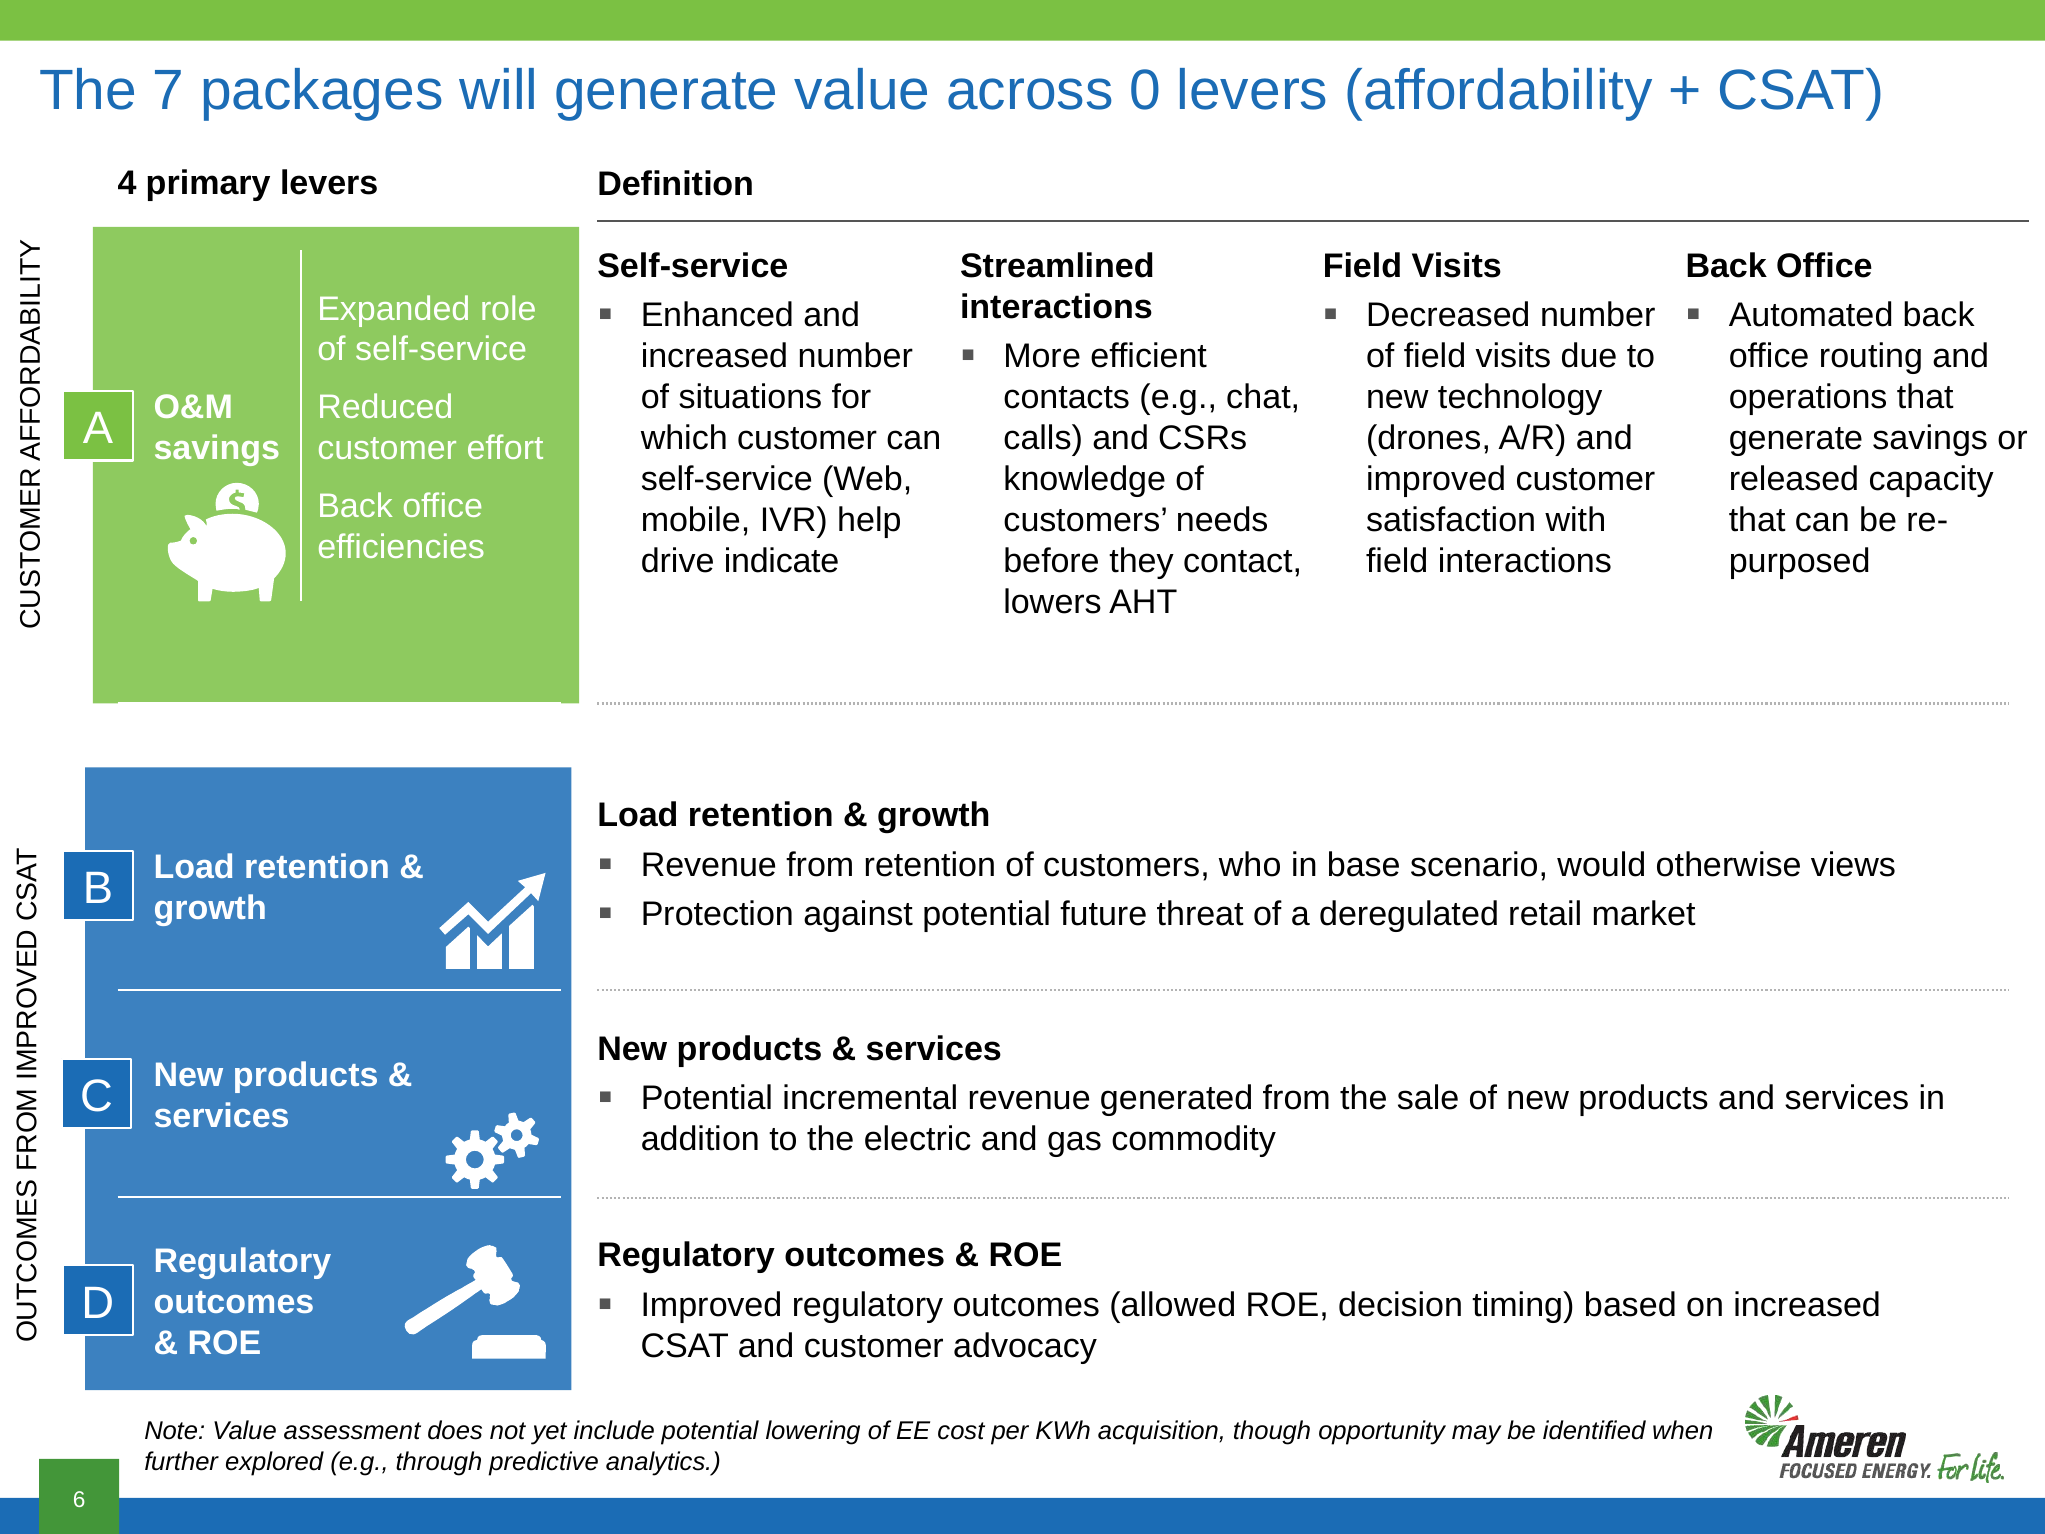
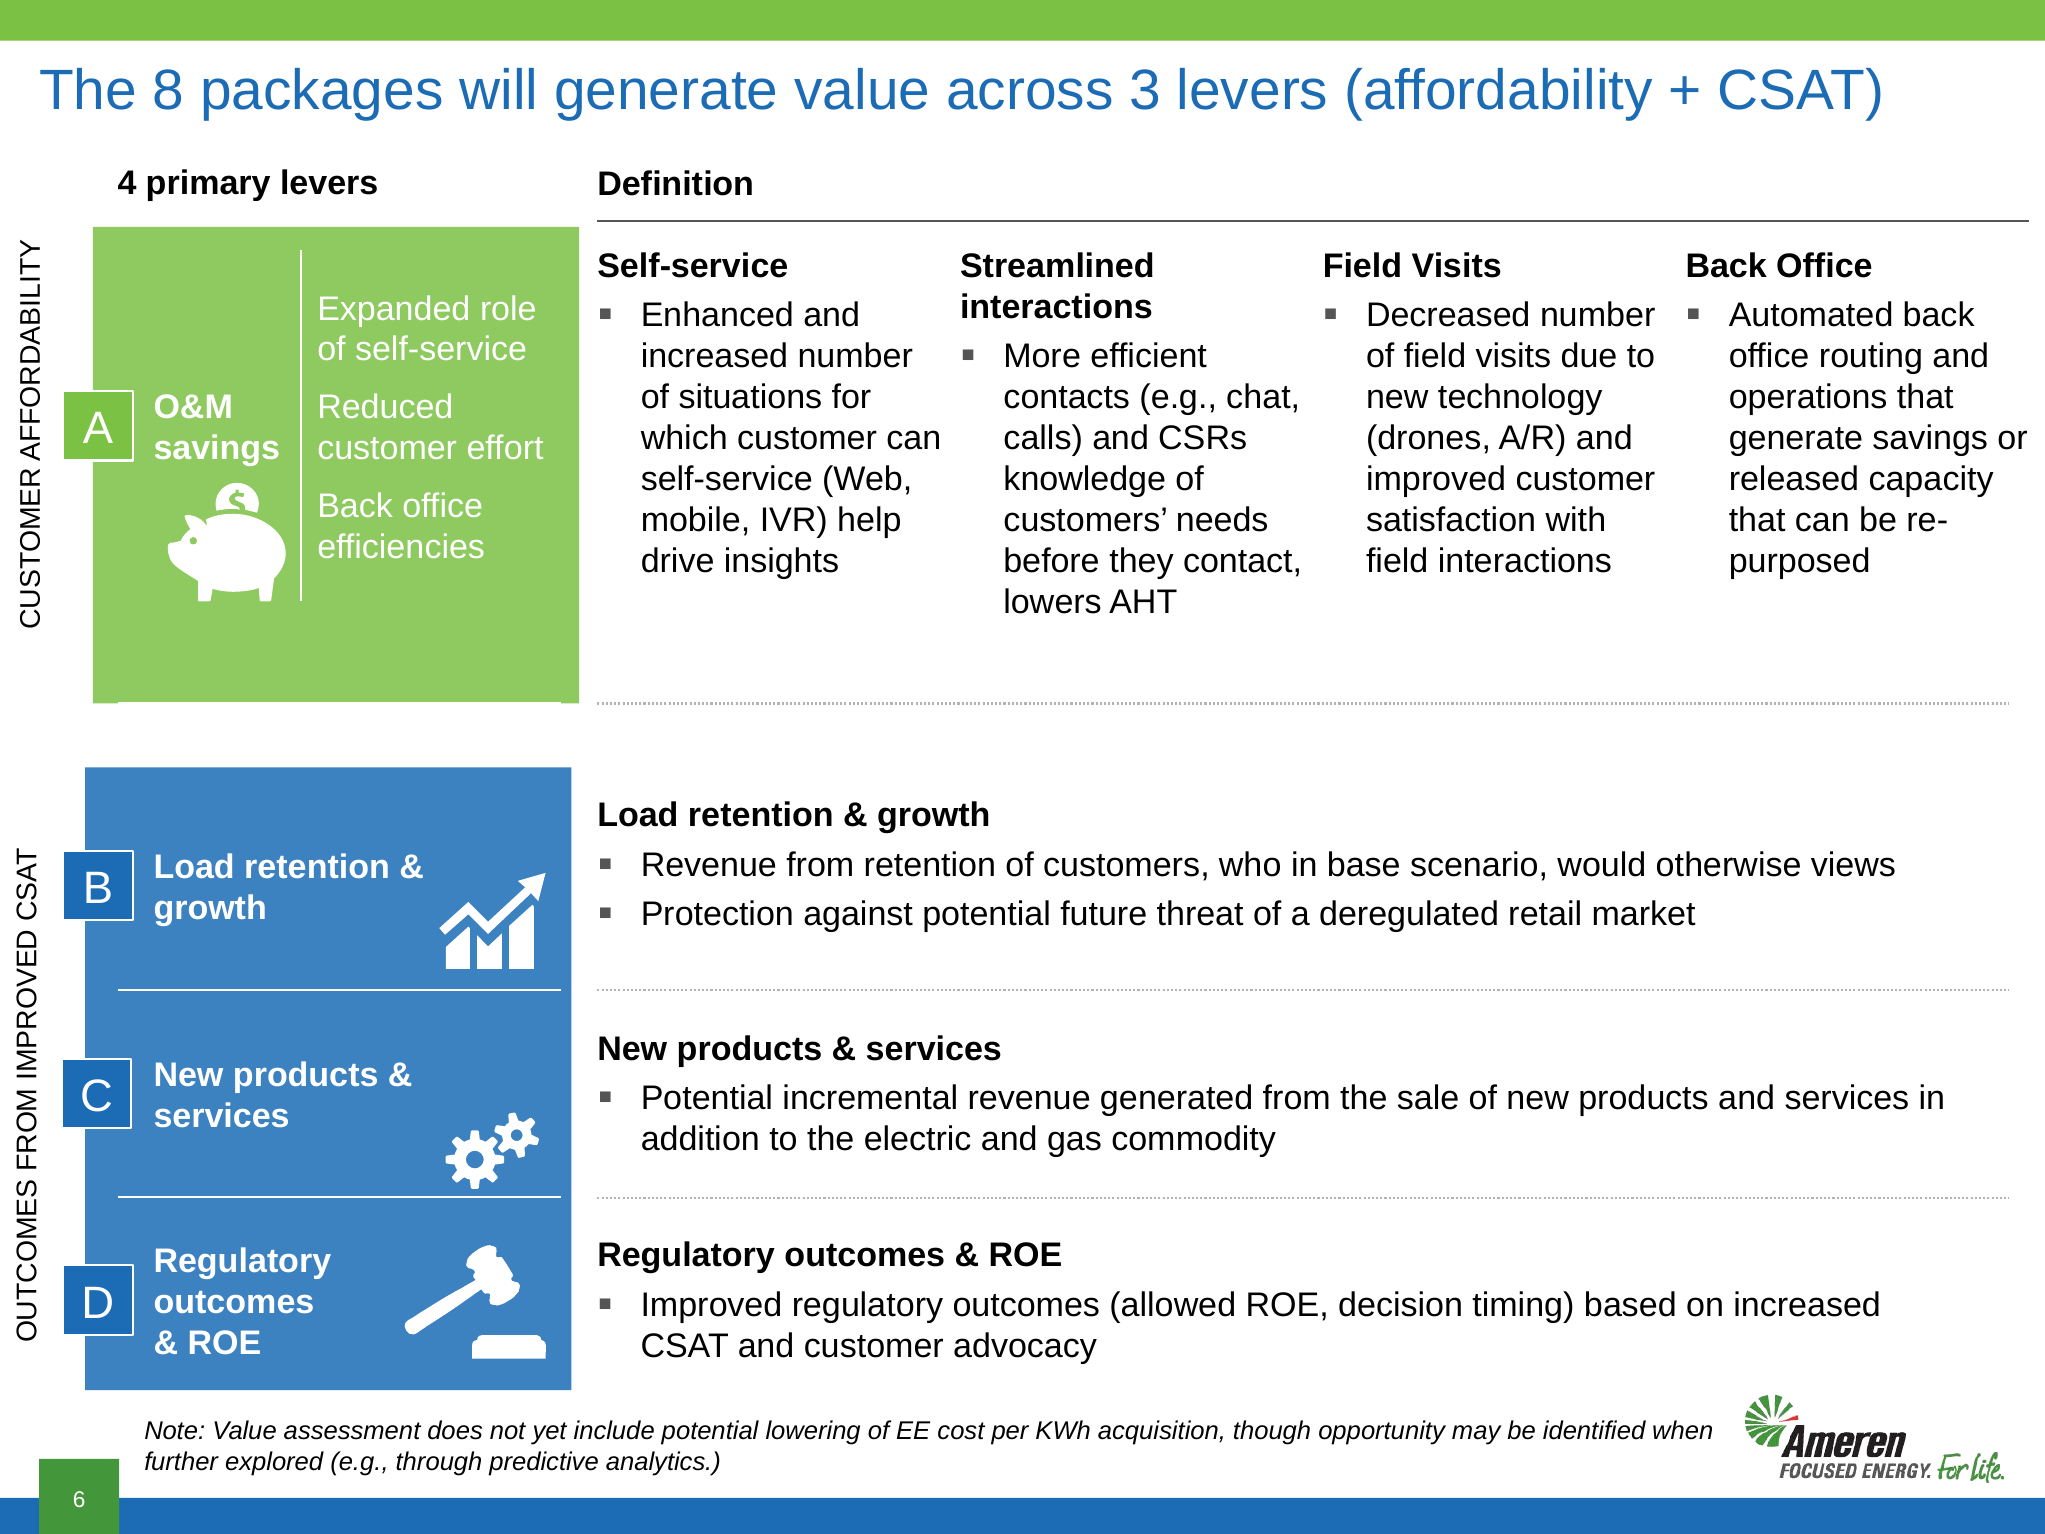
7: 7 -> 8 (169, 91)
0: 0 -> 3 (1145, 91)
indicate: indicate -> insights (781, 561)
